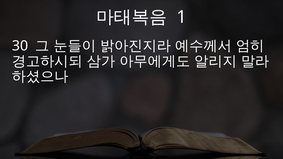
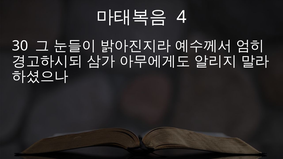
1: 1 -> 4 (182, 17)
